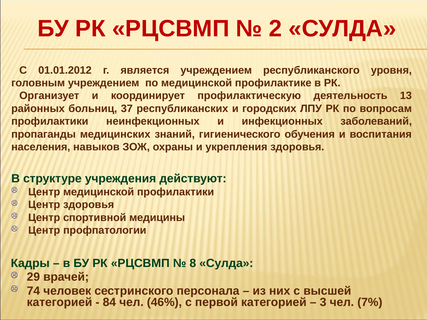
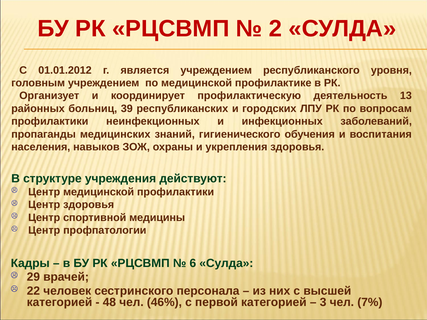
37: 37 -> 39 (127, 109)
8: 8 -> 6 (193, 264)
74: 74 -> 22 (33, 291)
84: 84 -> 48 (109, 302)
